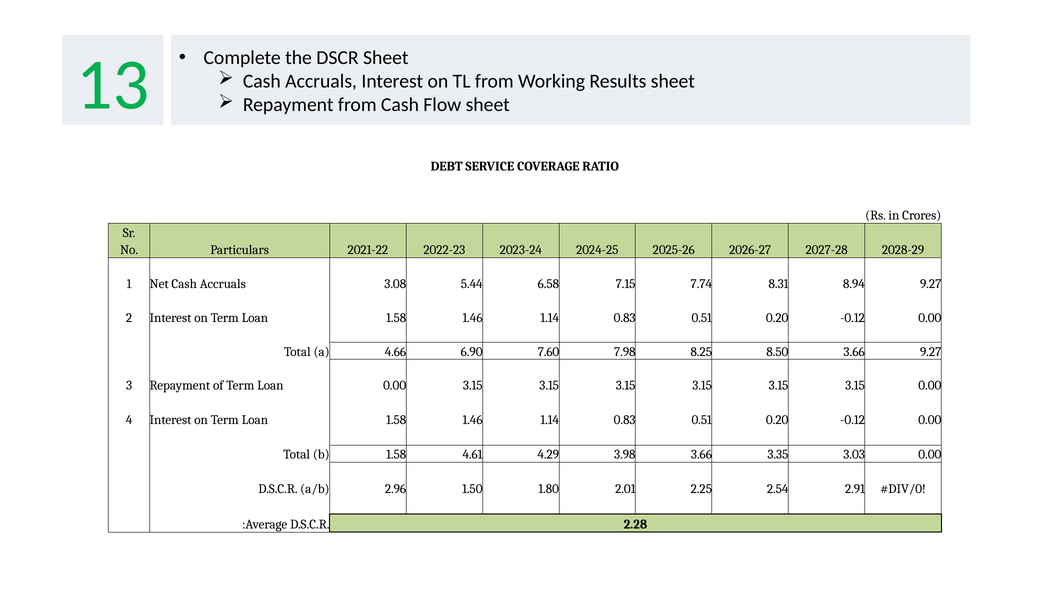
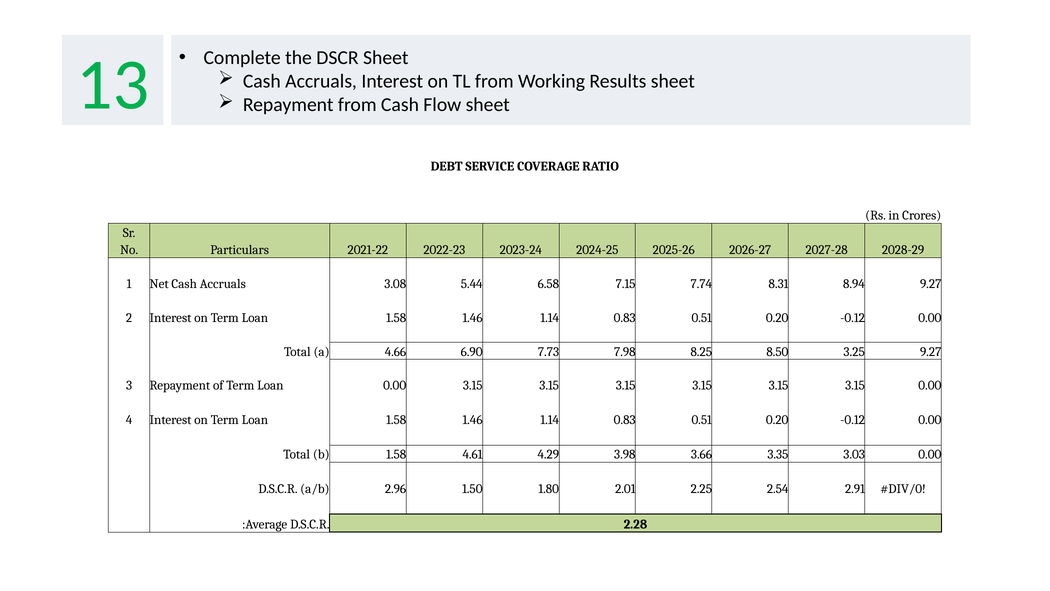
7.60: 7.60 -> 7.73 (548, 351)
8.50 3.66: 3.66 -> 3.25 (854, 351)
